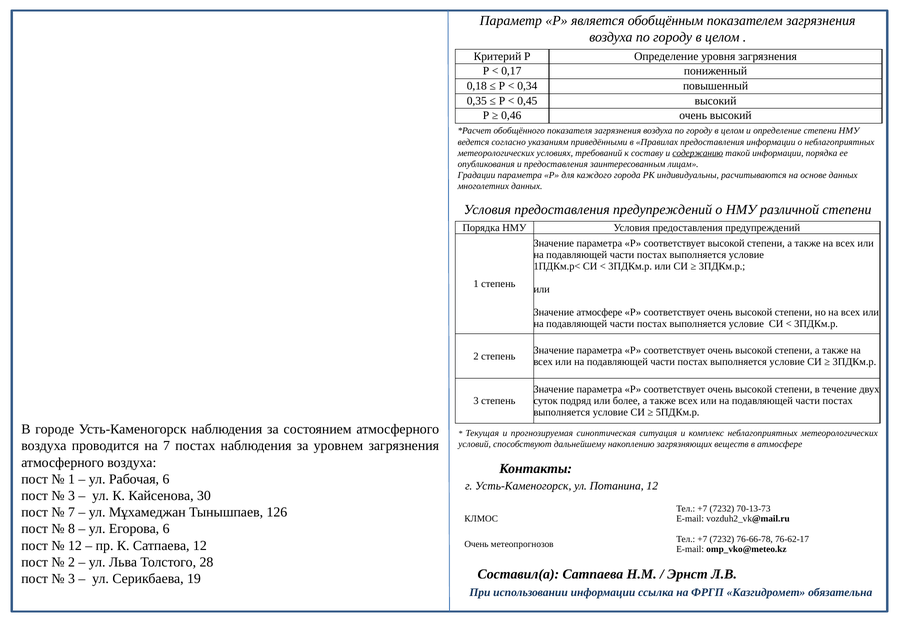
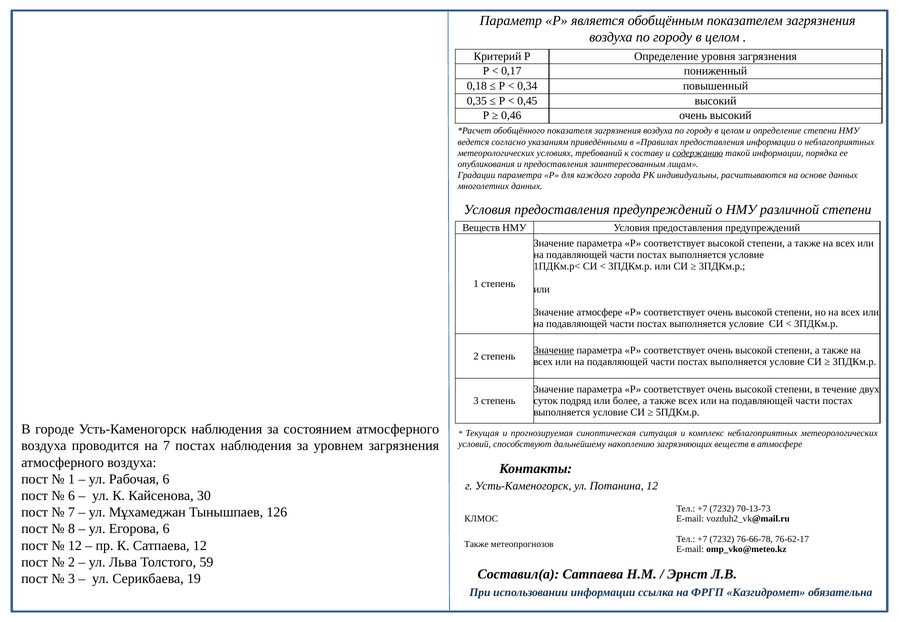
Порядка: Порядка -> Веществ (481, 228)
Значение underline: none -> present (554, 351)
3: 3 -> 6 (72, 496)
Очень: Очень -> Также (476, 544)
28: 28 -> 59 (206, 562)
